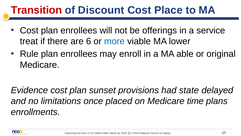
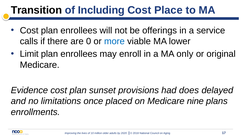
Transition colour: red -> black (36, 10)
Discount: Discount -> Including (101, 10)
treat: treat -> calls (29, 41)
6: 6 -> 0 (89, 41)
Rule: Rule -> Limit (29, 54)
able: able -> only (185, 54)
state: state -> does (189, 90)
time: time -> nine (195, 101)
